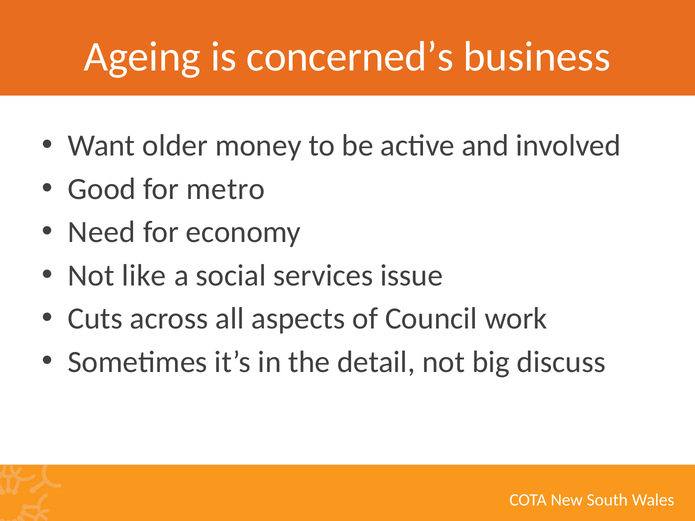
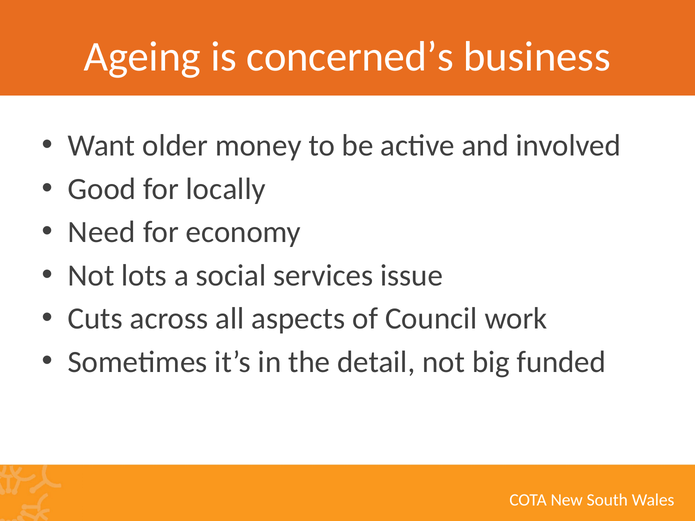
metro: metro -> locally (226, 189)
like: like -> lots (144, 276)
discuss: discuss -> funded (561, 362)
